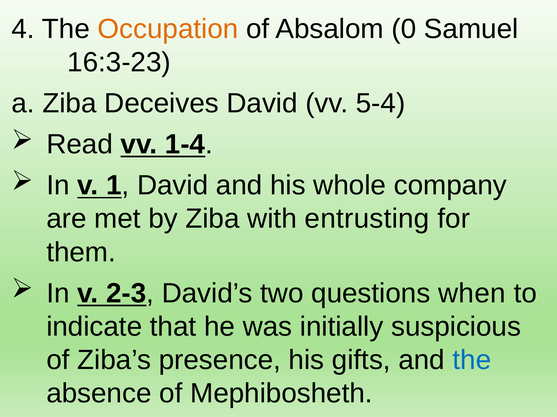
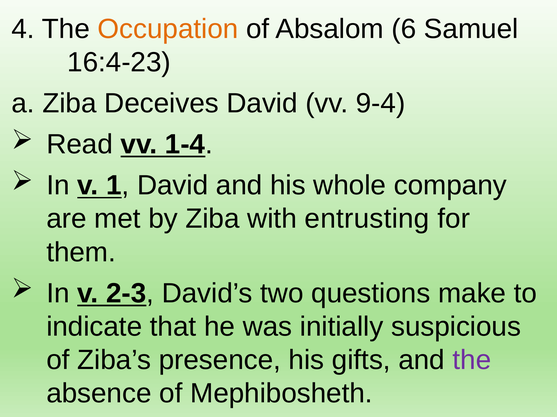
0: 0 -> 6 (404, 29)
16:3-23: 16:3-23 -> 16:4-23 (119, 62)
5-4: 5-4 -> 9-4 (381, 103)
when: when -> make (472, 294)
the colour: blue -> purple (472, 361)
